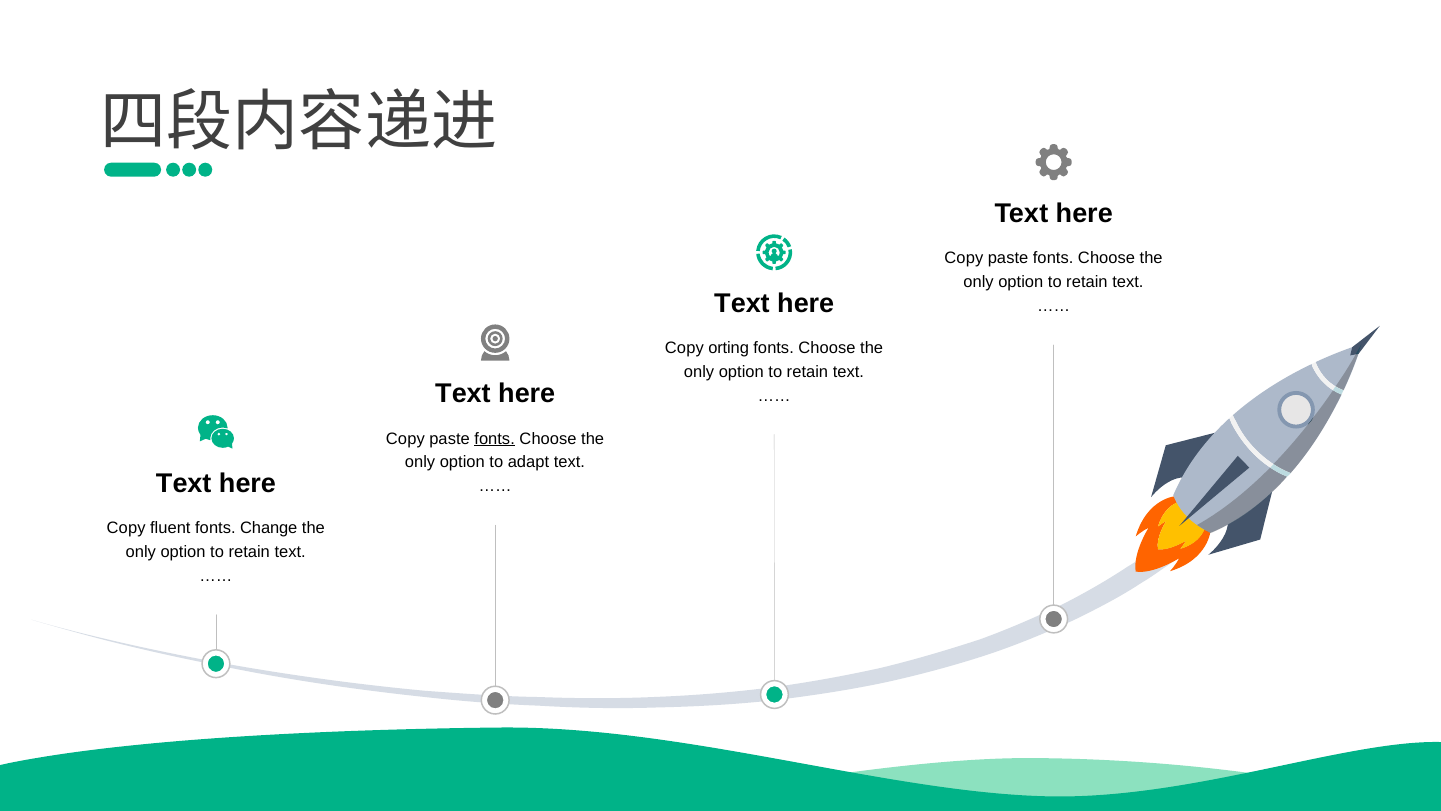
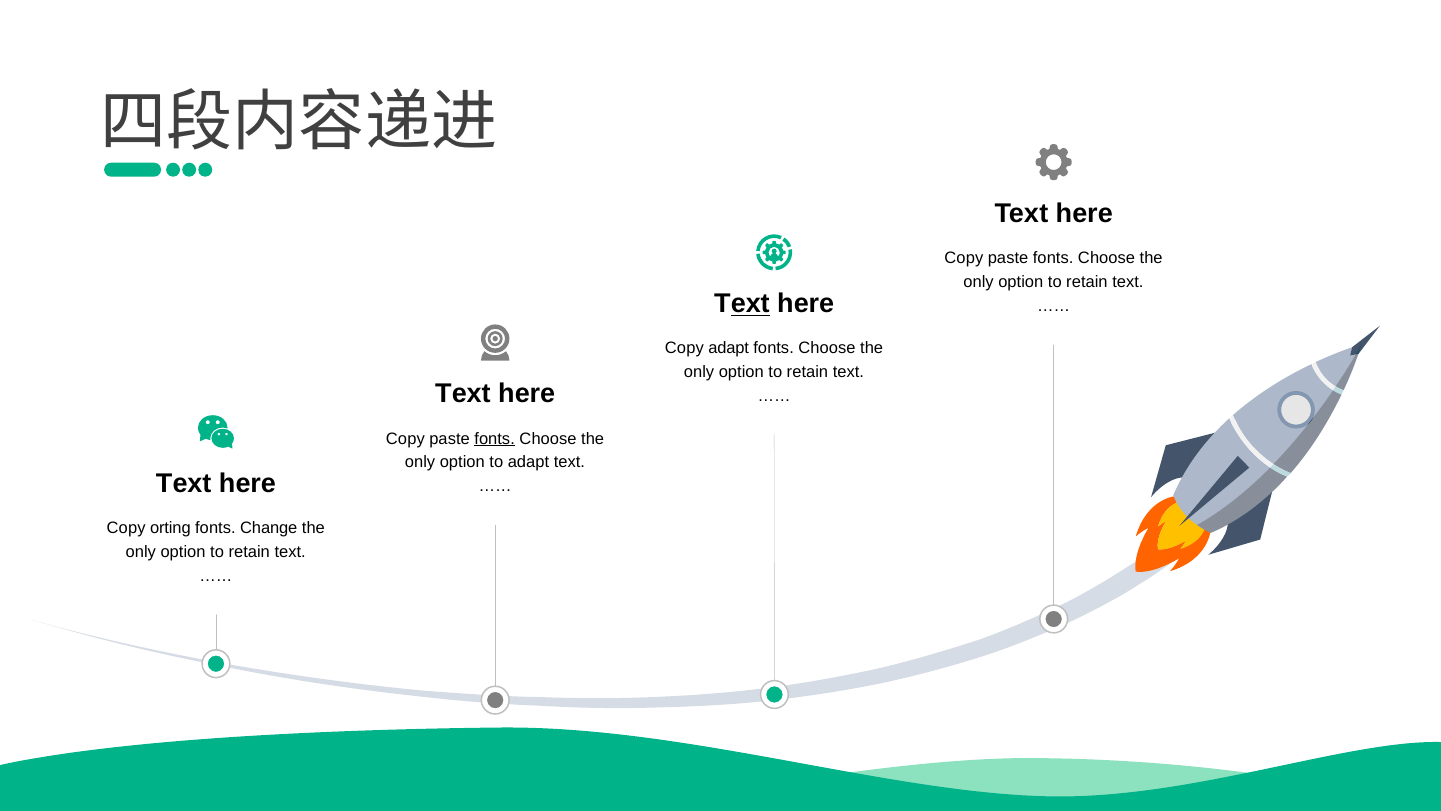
ext underline: none -> present (750, 304)
py orting: orting -> adapt (729, 348)
fluent: fluent -> orting (170, 528)
